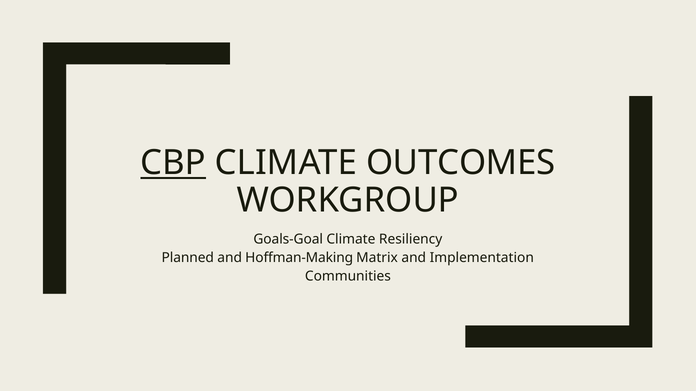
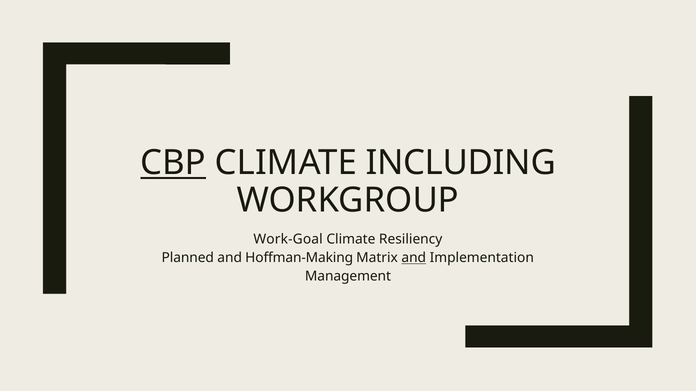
OUTCOMES: OUTCOMES -> INCLUDING (461, 163)
Goals-Goal: Goals-Goal -> Work-Goal (288, 240)
and underline: none -> present (414, 258)
Communities: Communities -> Management (348, 277)
